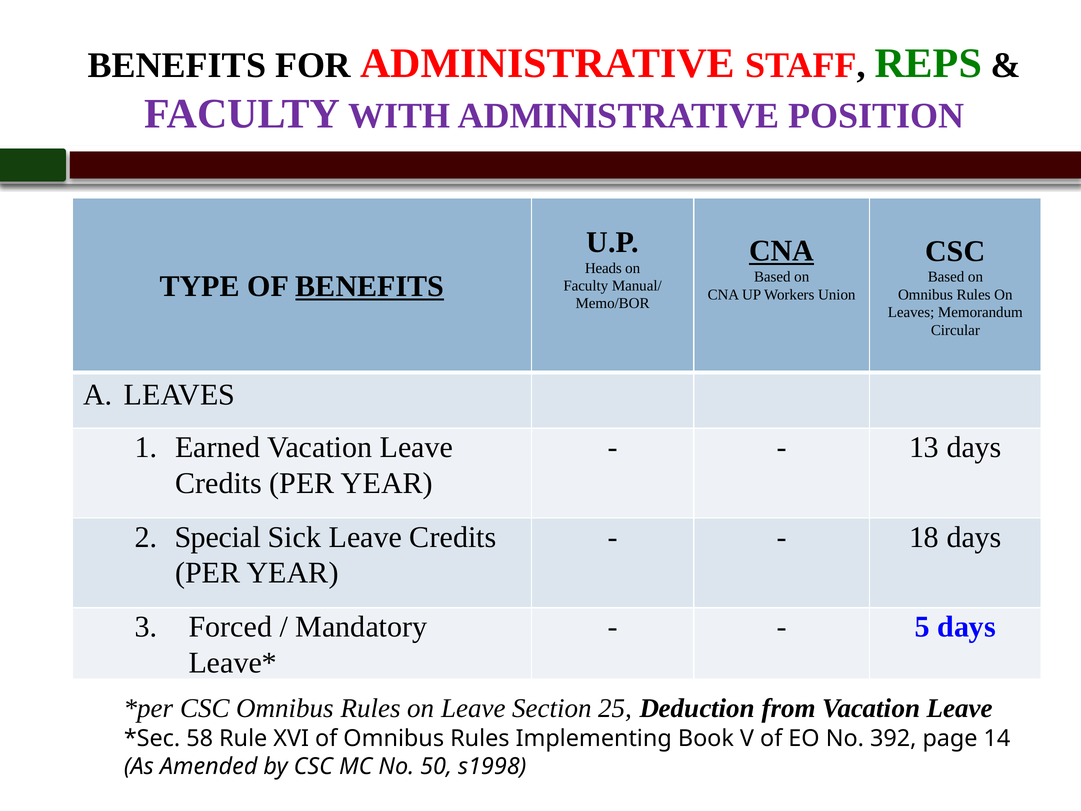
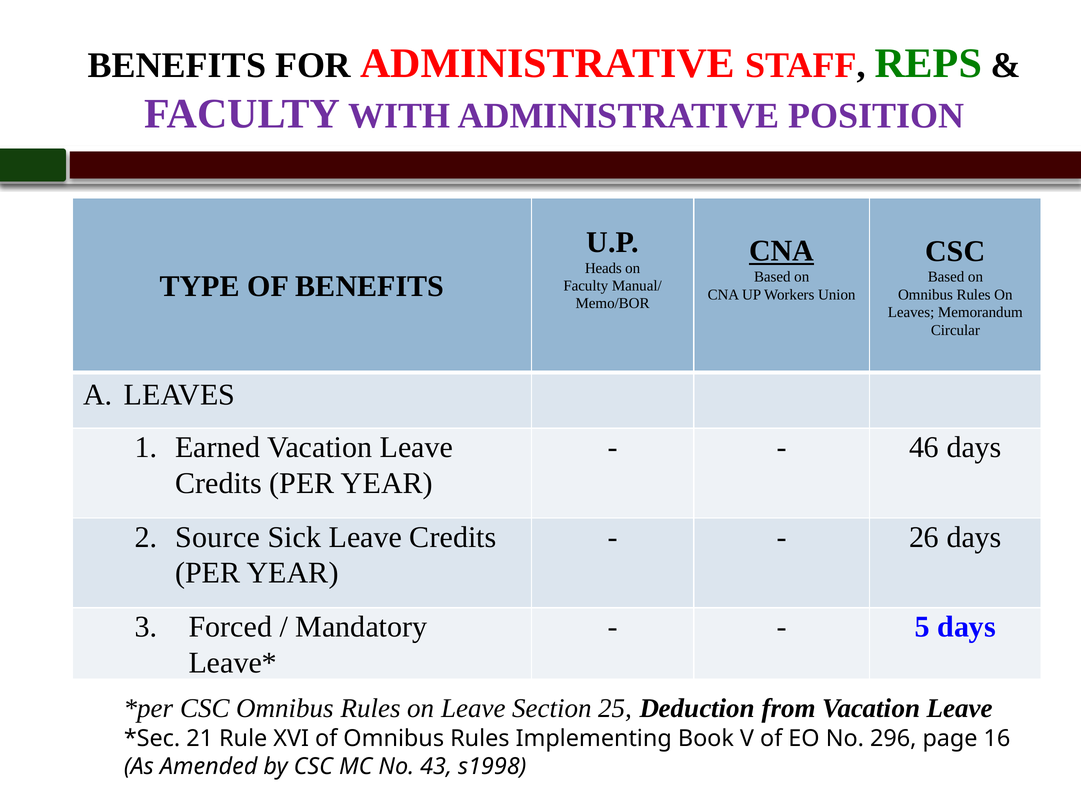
BENEFITS underline: present -> none (370, 286)
13: 13 -> 46 (924, 447)
Special: Special -> Source (218, 537)
18: 18 -> 26 (924, 537)
58: 58 -> 21 (200, 738)
392: 392 -> 296 (893, 738)
14: 14 -> 16 (997, 738)
50: 50 -> 43 (436, 766)
